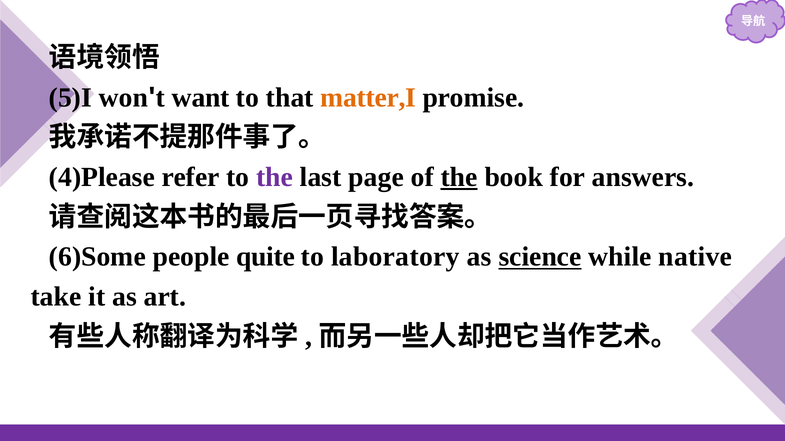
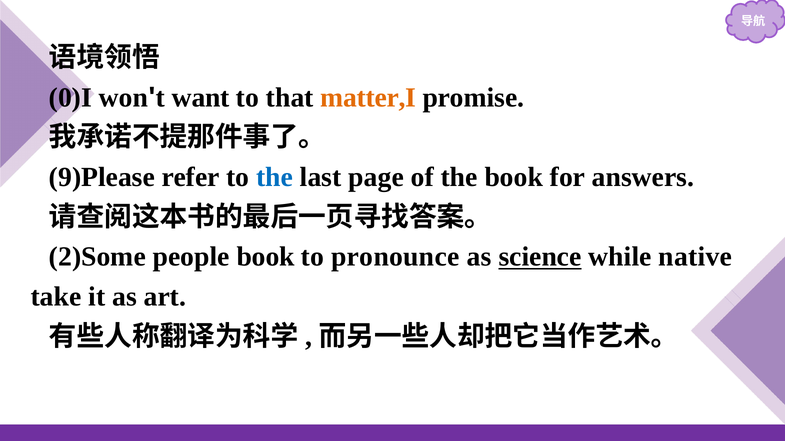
5)I: 5)I -> 0)I (70, 98)
4)Please: 4)Please -> 9)Please (102, 177)
the colour: purple -> blue (275, 177)
the underline: present -> none (459, 177)
6)Some: 6)Some -> 2)Some (97, 257)
people quite: quite -> book (266, 257)
laboratory: laboratory -> pronounce (395, 257)
